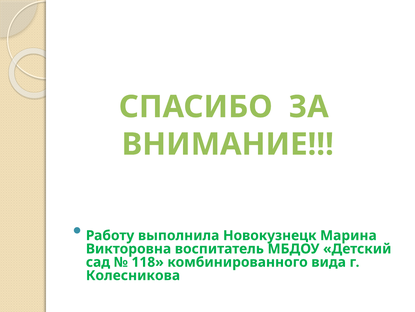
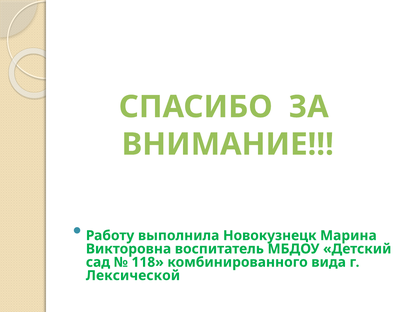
Колесникова: Колесникова -> Лексической (133, 275)
